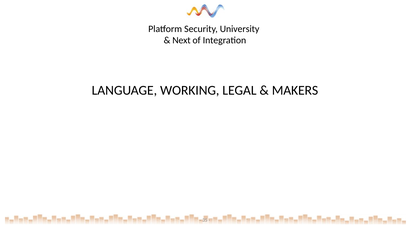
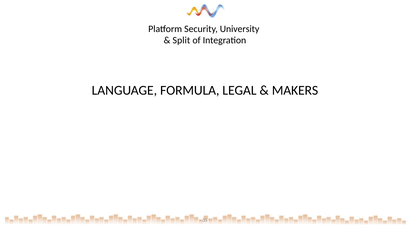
Next: Next -> Split (181, 40)
WORKING: WORKING -> FORMULA (190, 90)
